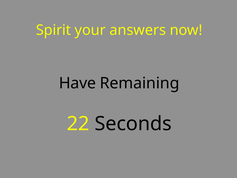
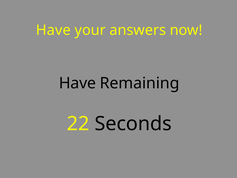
Spirit: Spirit -> Have (53, 30)
